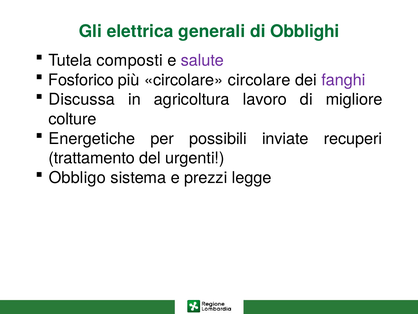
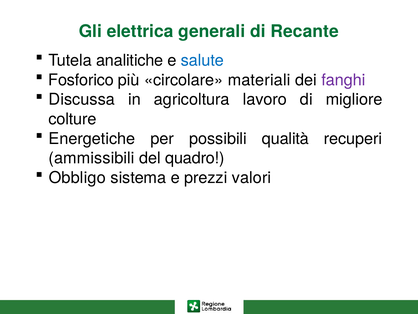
Obblighi: Obblighi -> Recante (305, 31)
composti: composti -> analitiche (130, 60)
salute colour: purple -> blue (202, 60)
circolare circolare: circolare -> materiali (259, 80)
inviate: inviate -> qualità (285, 138)
trattamento: trattamento -> ammissibili (92, 158)
urgenti: urgenti -> quadro (195, 158)
legge: legge -> valori (252, 178)
